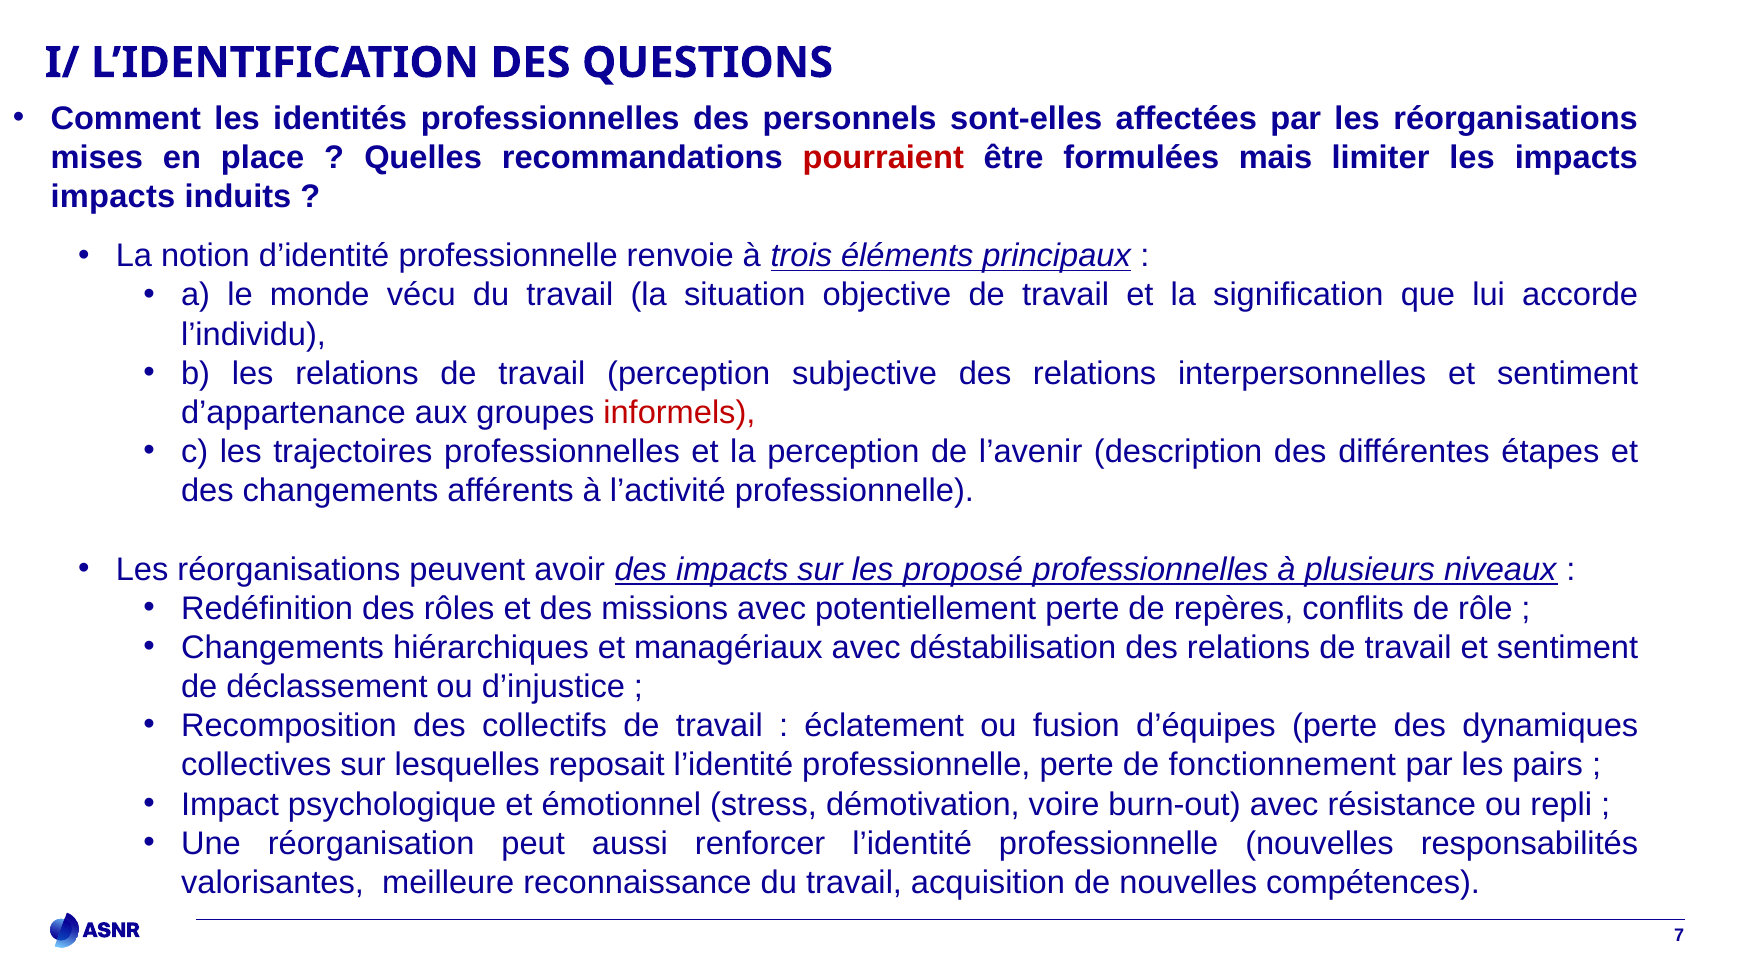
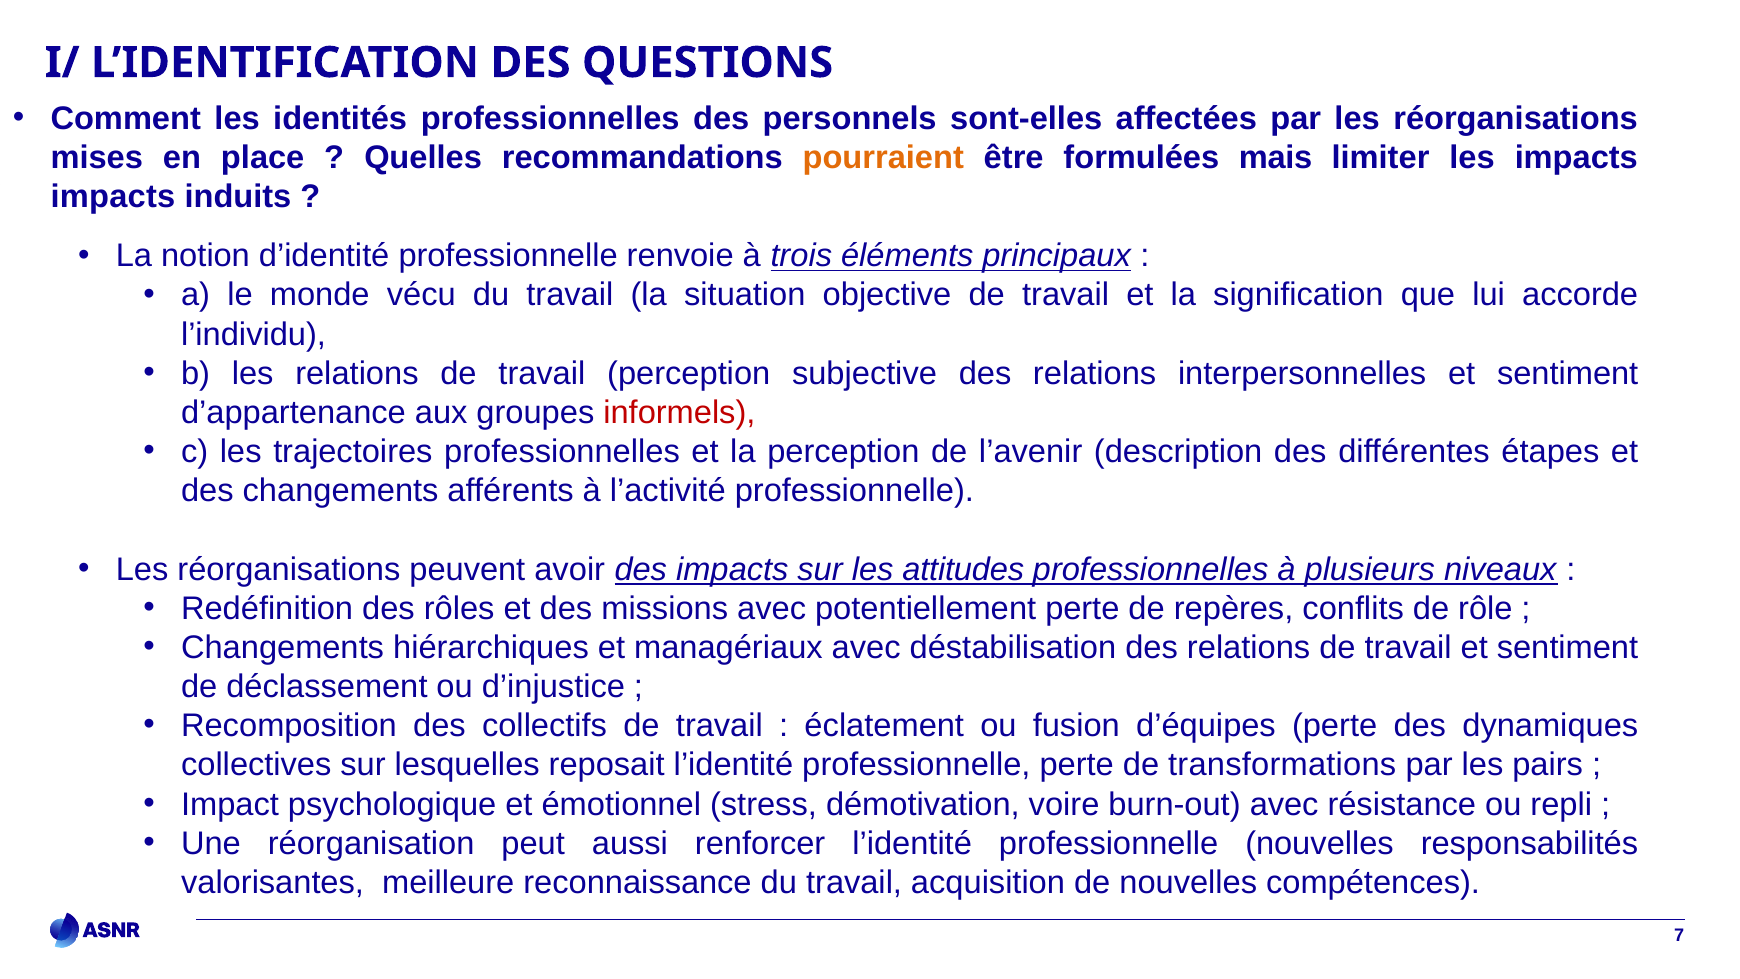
pourraient colour: red -> orange (883, 158)
proposé: proposé -> attitudes (963, 569)
fonctionnement: fonctionnement -> transformations (1282, 765)
